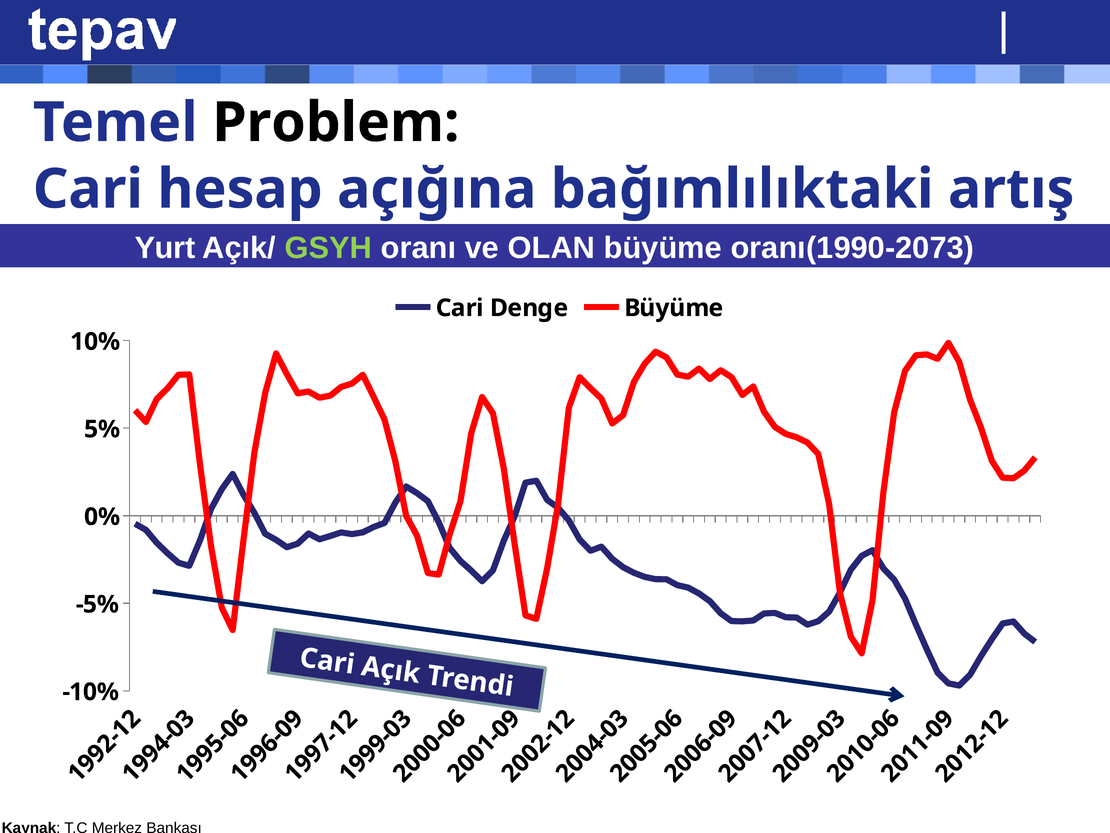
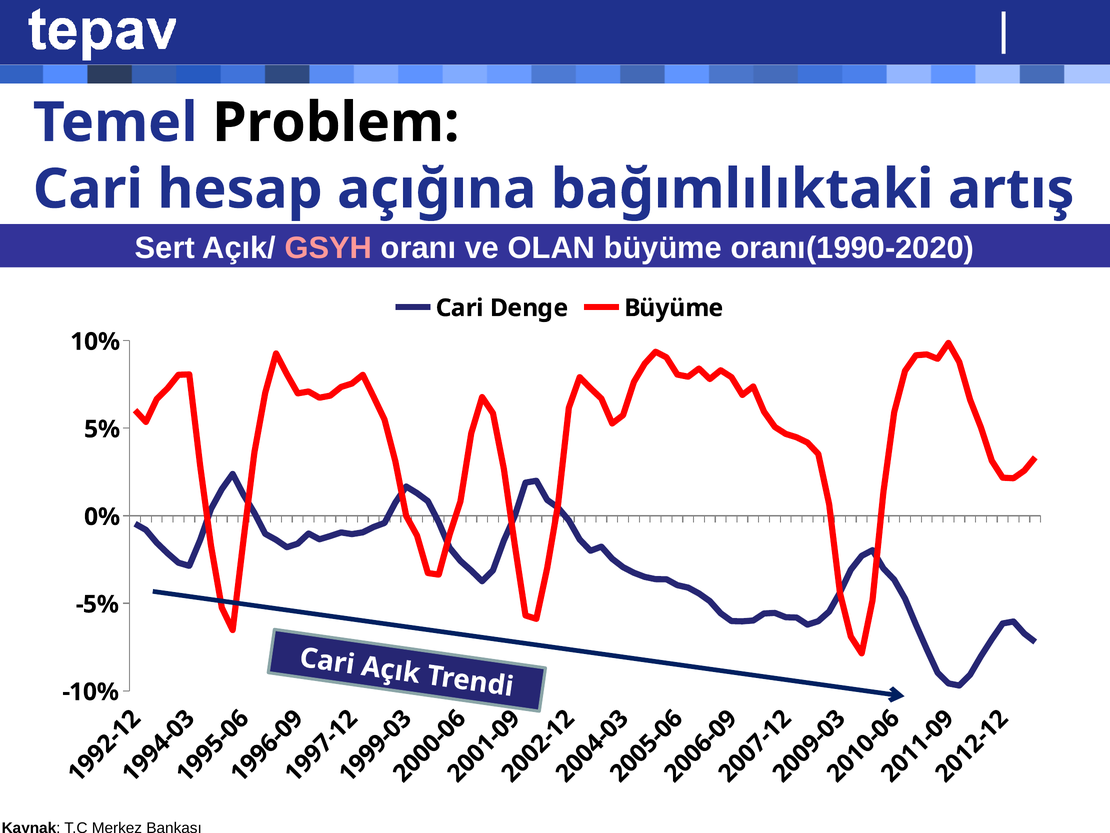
Yurt: Yurt -> Sert (165, 248)
GSYH colour: light green -> pink (328, 248)
oranı(1990-2073: oranı(1990-2073 -> oranı(1990-2020 (852, 248)
